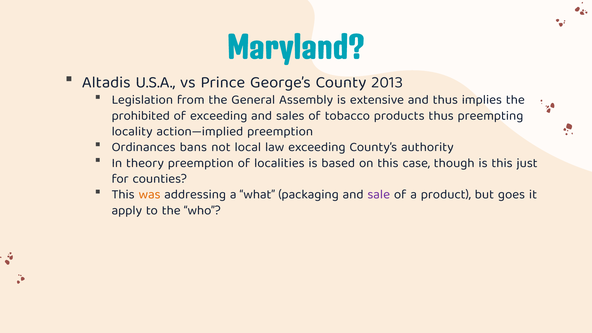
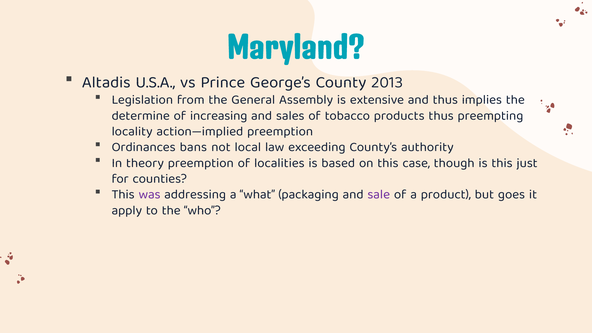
prohibited: prohibited -> determine (141, 115)
of exceeding: exceeding -> increasing (219, 115)
was colour: orange -> purple (150, 194)
